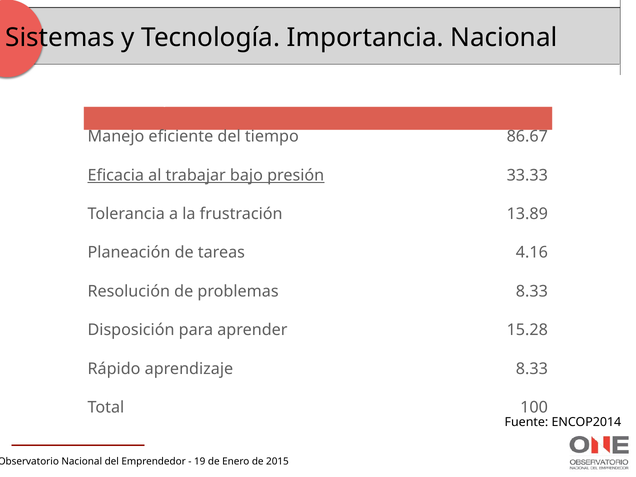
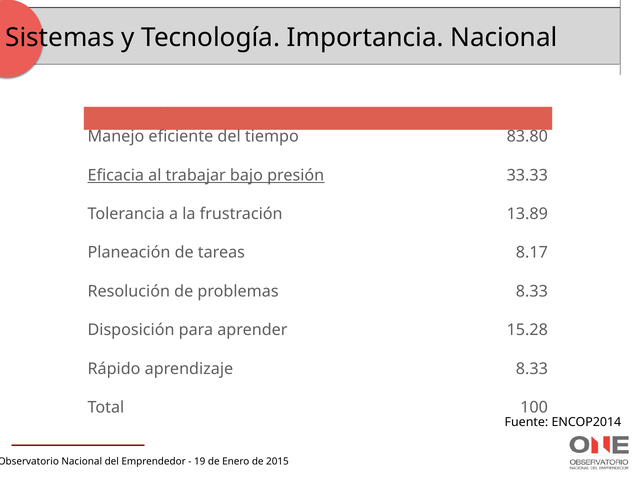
86.67: 86.67 -> 83.80 (527, 136)
4.16: 4.16 -> 8.17 (532, 253)
